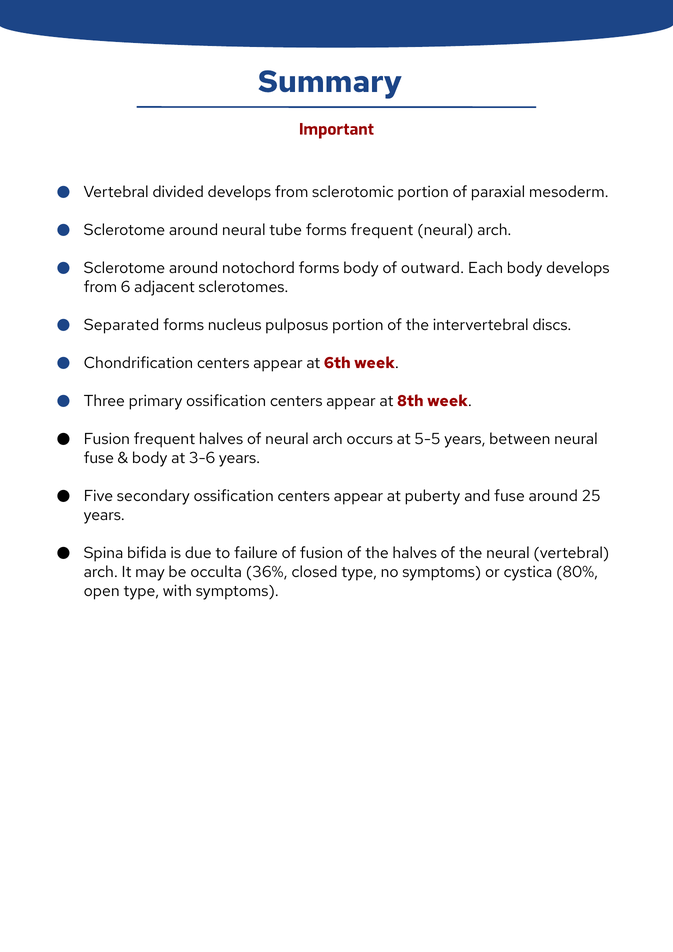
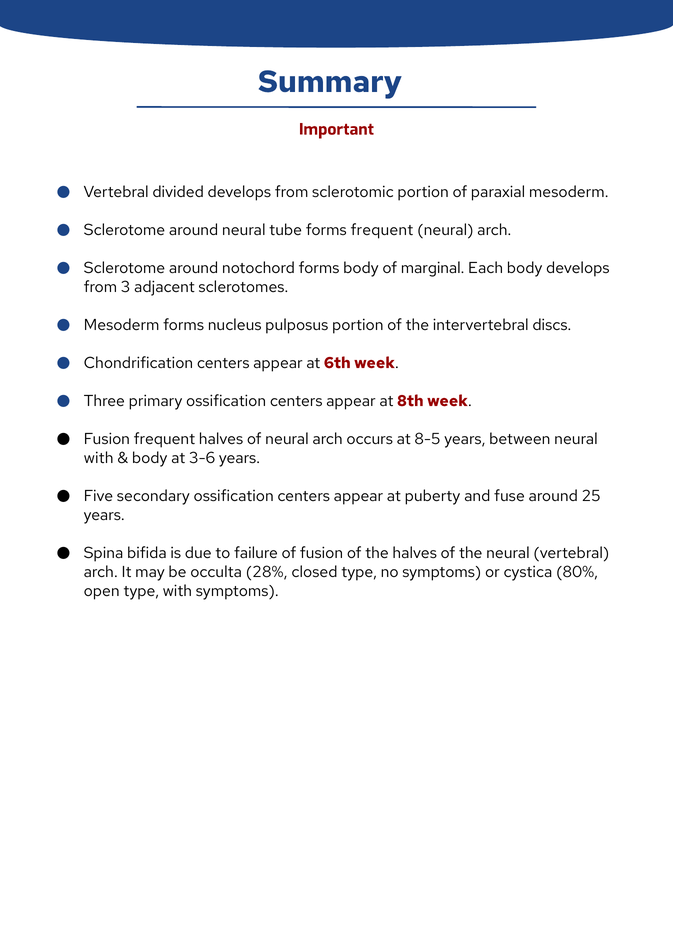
outward: outward -> marginal (433, 268)
6: 6 -> 3 (126, 287)
Separated: Separated -> Mesoderm (122, 325)
5-5: 5-5 -> 8-5 (427, 439)
fuse: fuse -> with (99, 458)
36%: 36% -> 28% (267, 572)
